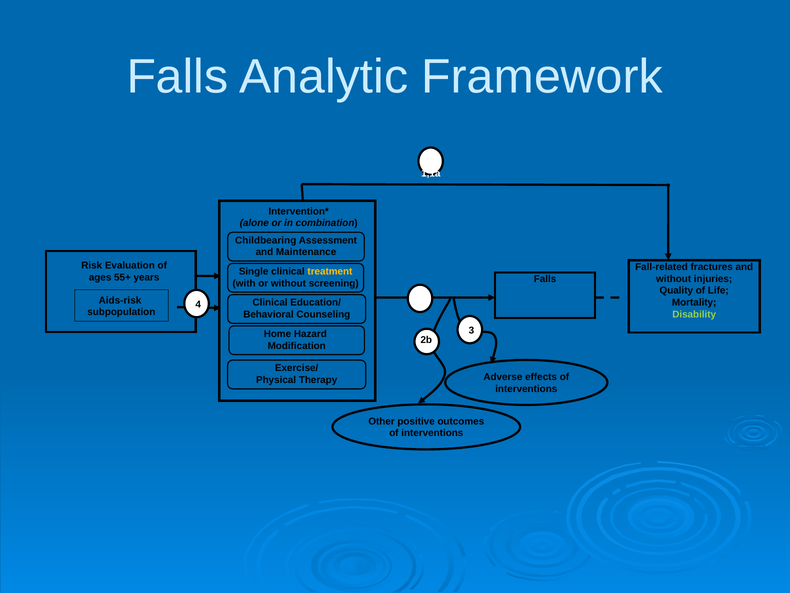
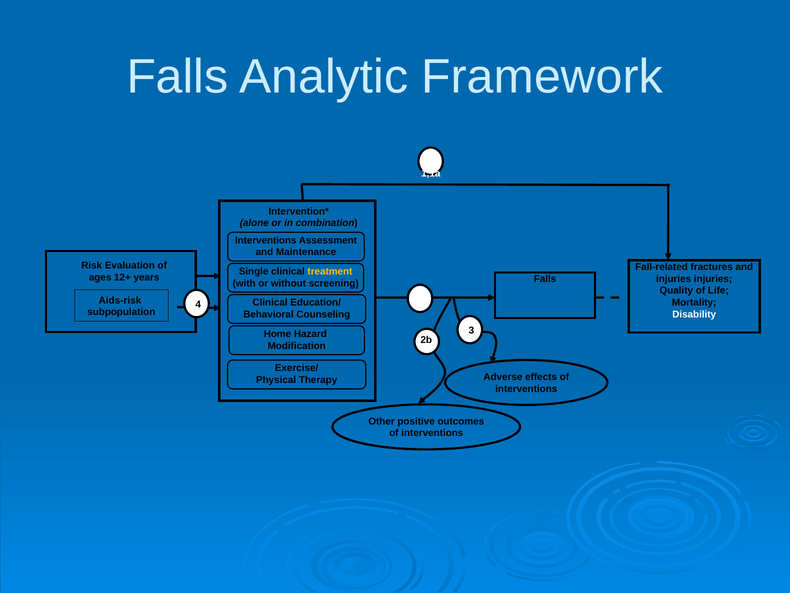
Childbearing: Childbearing -> Interventions (266, 240)
55+: 55+ -> 12+ (122, 277)
without: without -> injuries (674, 279)
Disability colour: light green -> white (694, 314)
